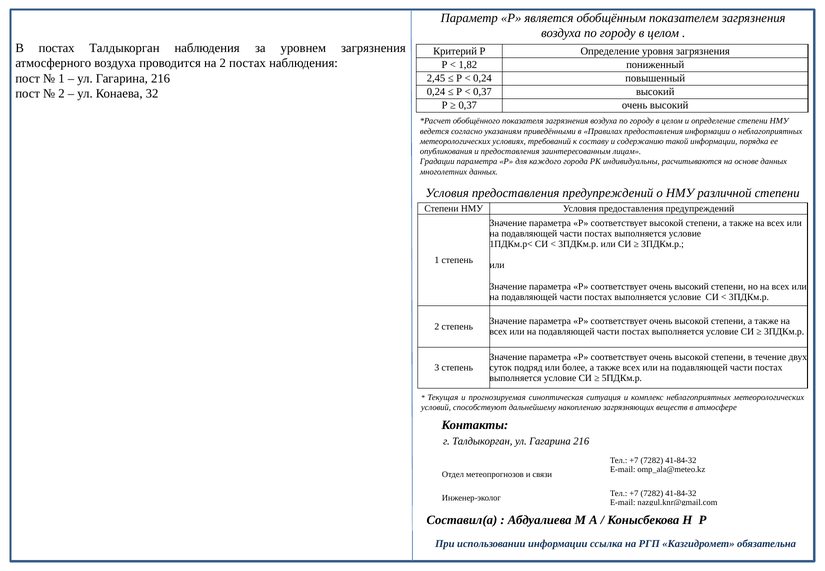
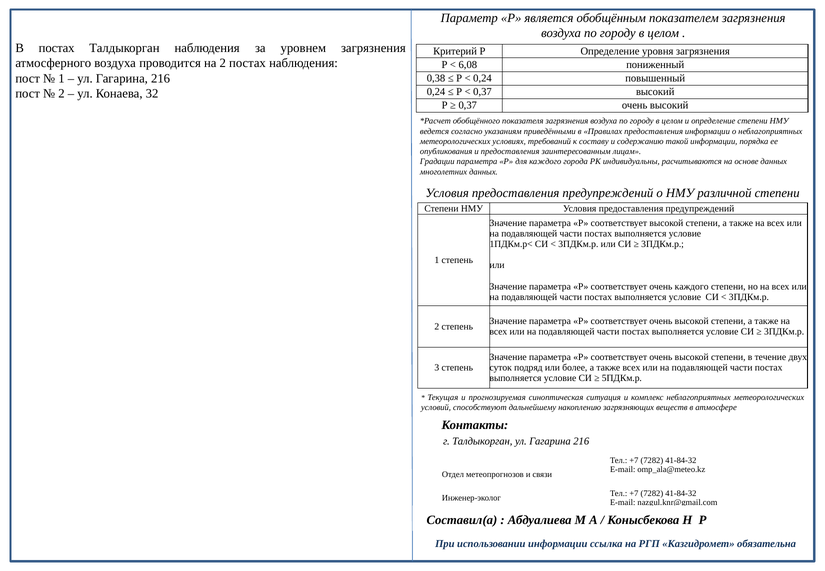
1,82: 1,82 -> 6,08 (468, 65)
2,45: 2,45 -> 0,38 (436, 78)
соответствует очень высокий: высокий -> каждого (692, 287)
